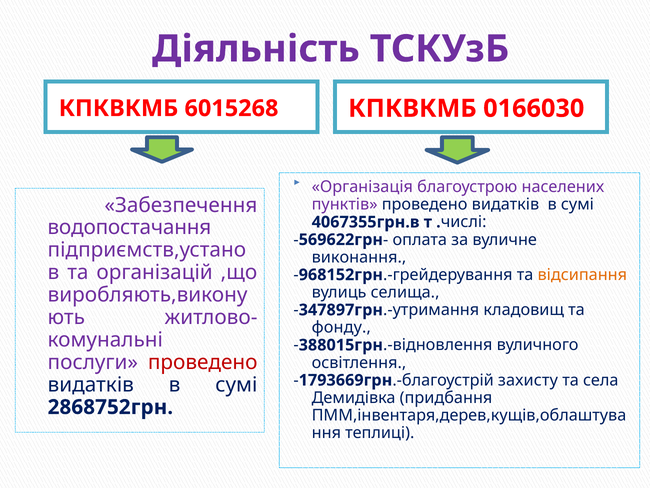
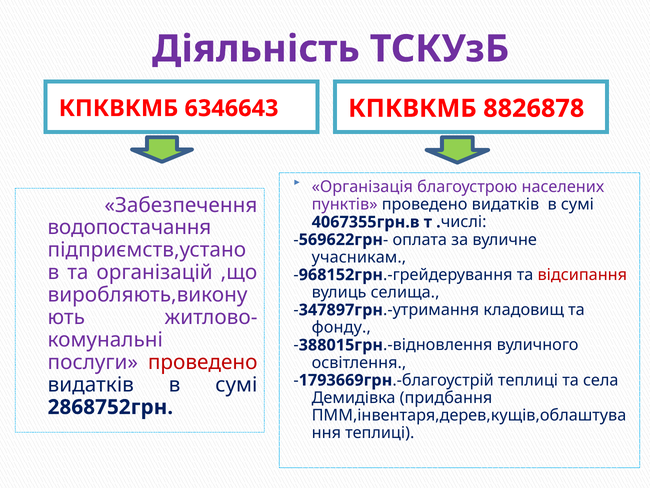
6015268: 6015268 -> 6346643 (231, 108)
0166030: 0166030 -> 8826878 (534, 108)
виконання: виконання -> учасникам (359, 257)
відсипання colour: orange -> red (582, 275)
захисту: захисту -> теплиці (528, 380)
